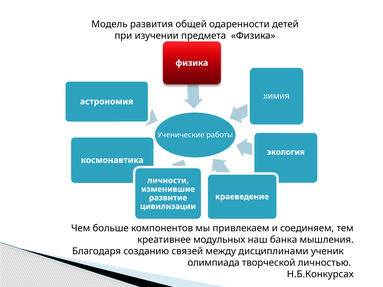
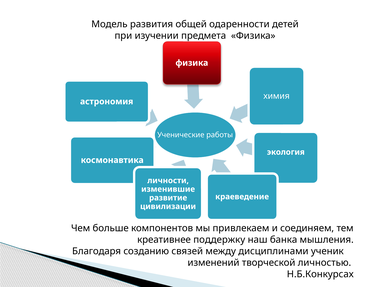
модульных: модульных -> поддержку (219, 240)
олимпиада: олимпиада -> изменений (213, 263)
